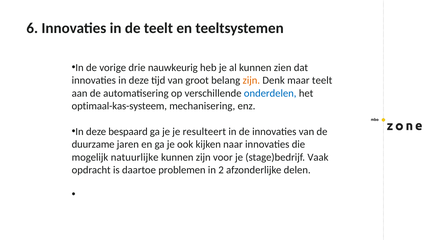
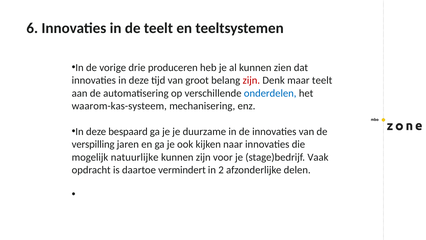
nauwkeurig: nauwkeurig -> produceren (173, 68)
zijn colour: orange -> red (251, 80)
optimaal-kas-systeem: optimaal-kas-systeem -> waarom-kas-systeem (119, 106)
resulteert: resulteert -> duurzame (204, 131)
duurzame: duurzame -> verspilling (93, 144)
problemen: problemen -> vermindert (182, 170)
